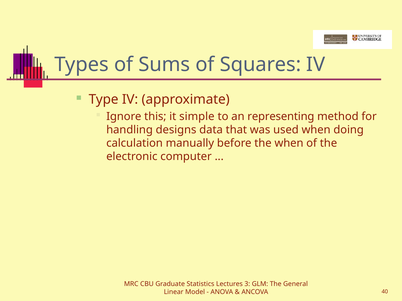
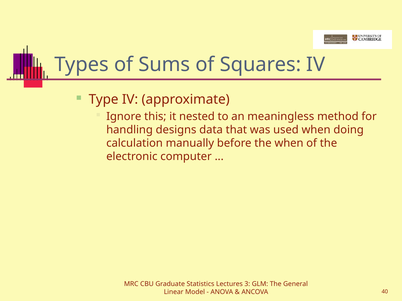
simple: simple -> nested (197, 117)
representing: representing -> meaningless (281, 117)
